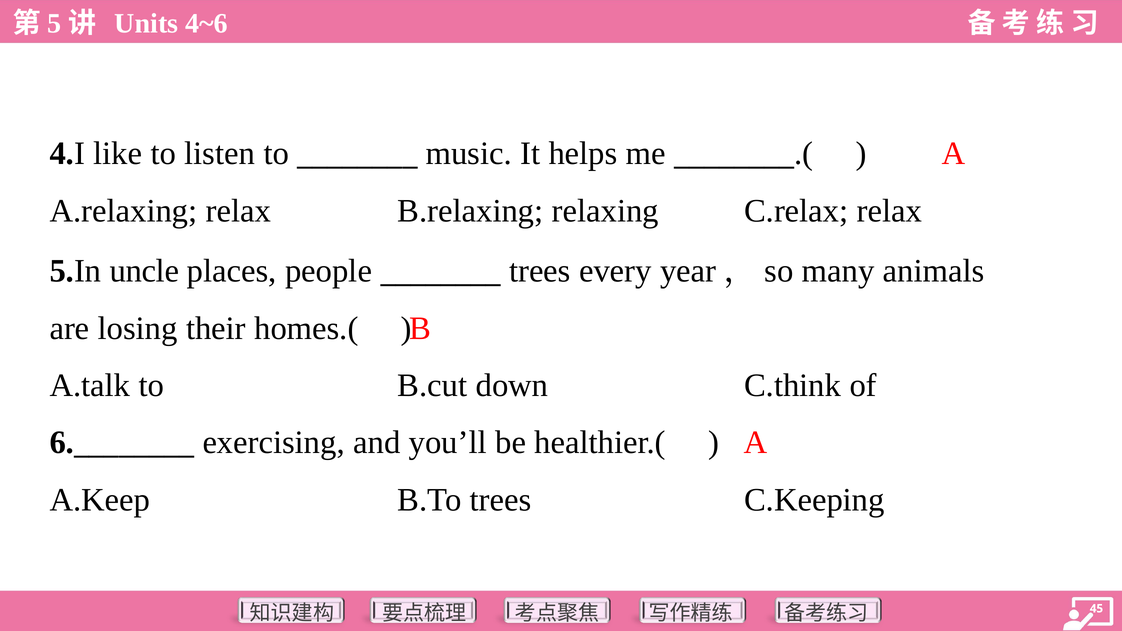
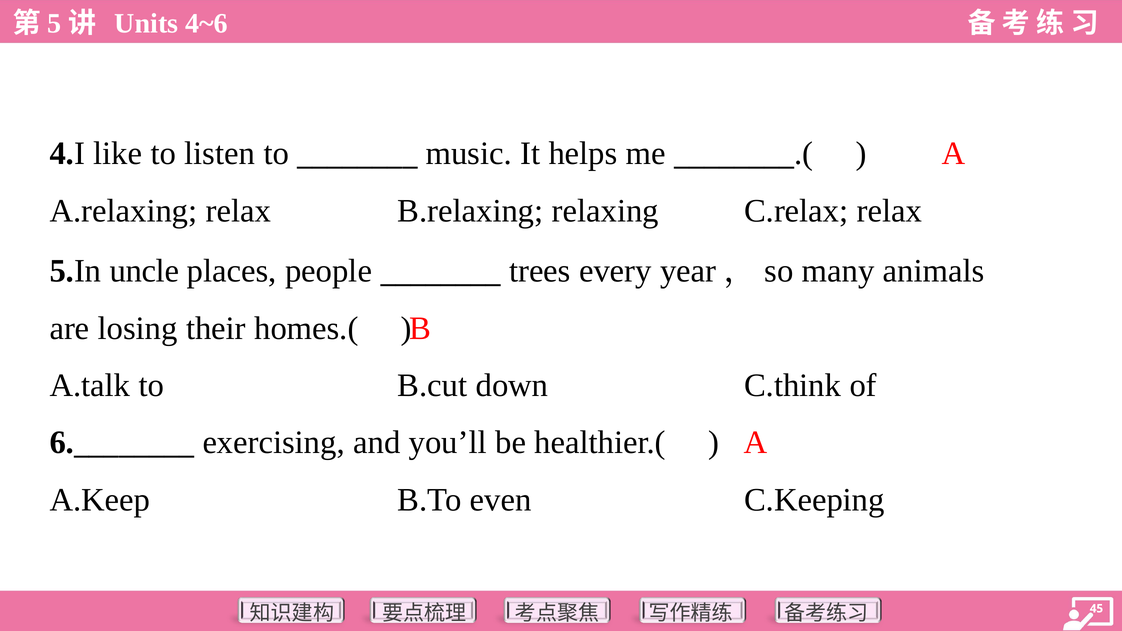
B.To trees: trees -> even (501, 500)
